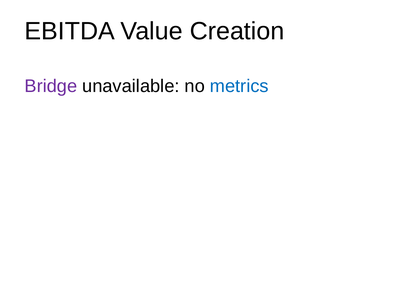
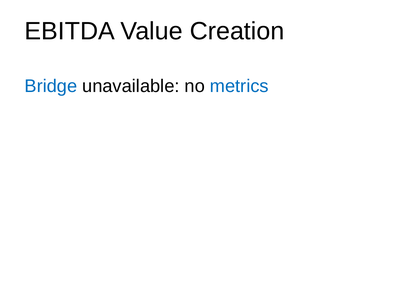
Bridge colour: purple -> blue (51, 86)
